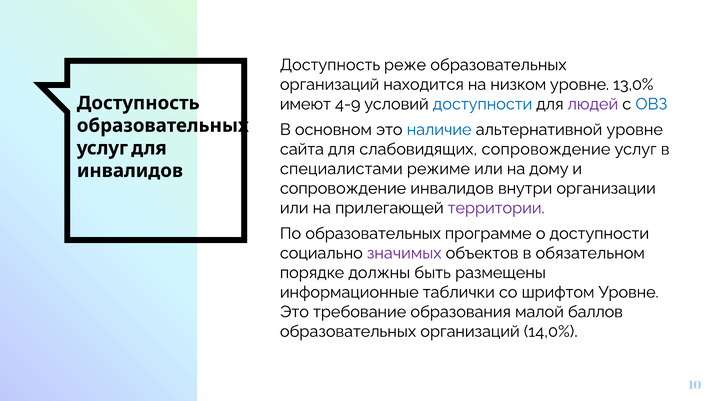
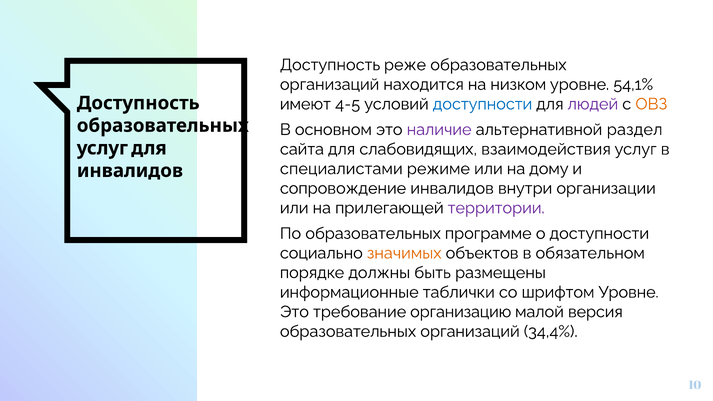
13,0%: 13,0% -> 54,1% (633, 84)
4-9: 4-9 -> 4-5 (348, 104)
ОВЗ colour: blue -> orange (651, 104)
наличие colour: blue -> purple (439, 130)
альтернативной уровне: уровне -> раздел (635, 130)
слабовидящих сопровождение: сопровождение -> взаимодействия (546, 149)
значимых colour: purple -> orange (404, 253)
образования: образования -> организацию (461, 312)
баллов: баллов -> версия (595, 312)
14,0%: 14,0% -> 34,4% (551, 331)
